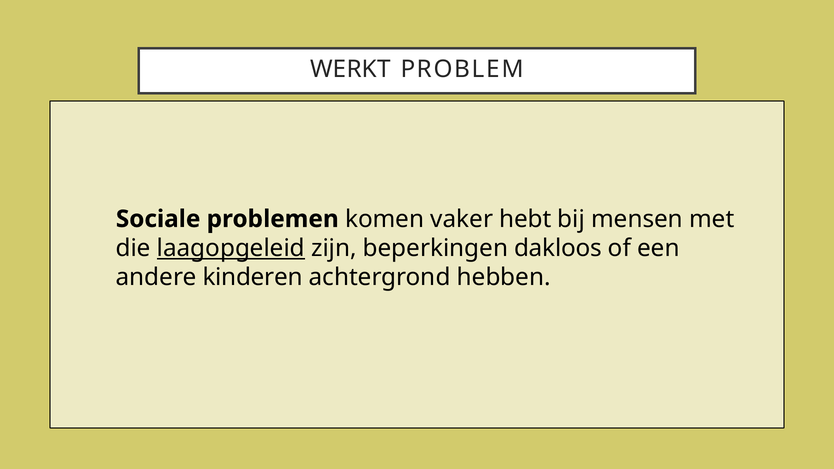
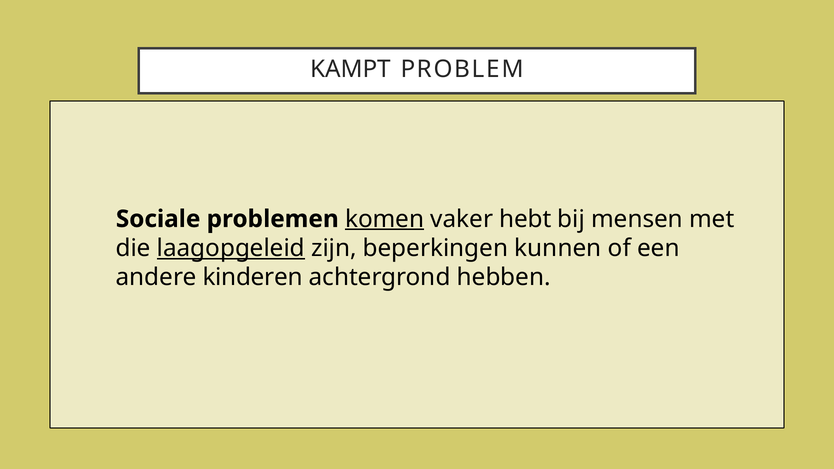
WERKT: WERKT -> KAMPT (350, 69)
komen underline: none -> present (385, 219)
dakloos: dakloos -> kunnen (558, 248)
